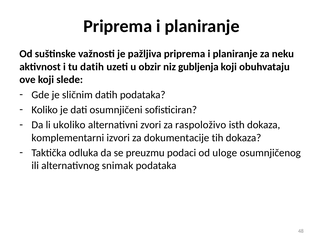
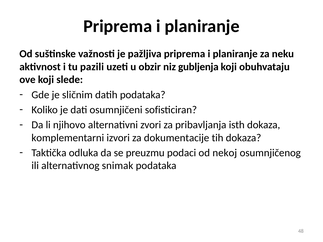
tu datih: datih -> pazili (92, 67)
ukoliko: ukoliko -> njihovo (69, 125)
raspoloživo: raspoloživo -> pribavljanja (201, 125)
uloge: uloge -> nekoj (225, 153)
